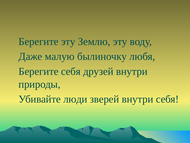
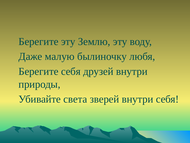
люди: люди -> света (75, 99)
